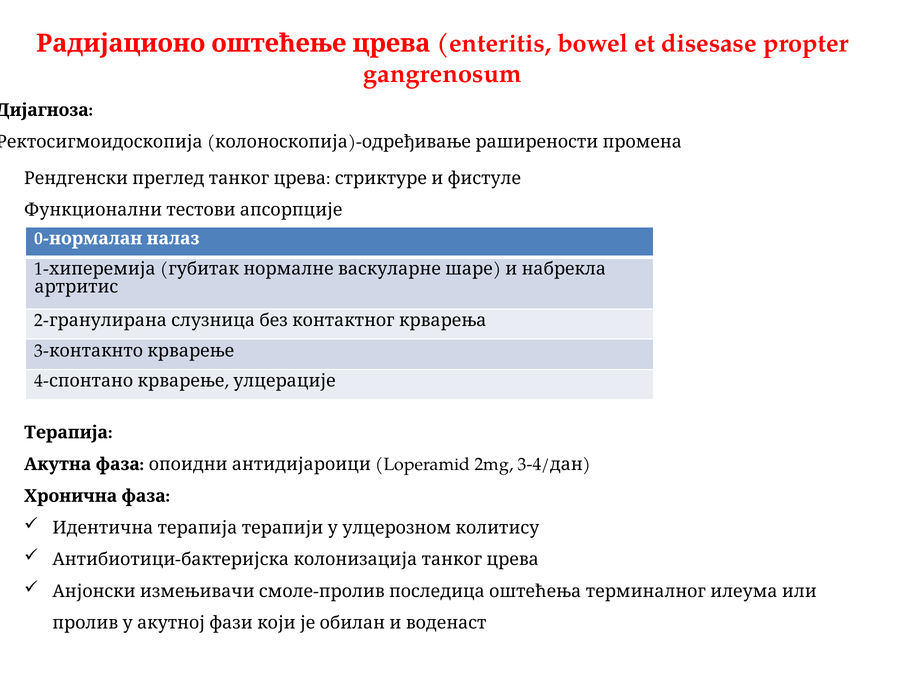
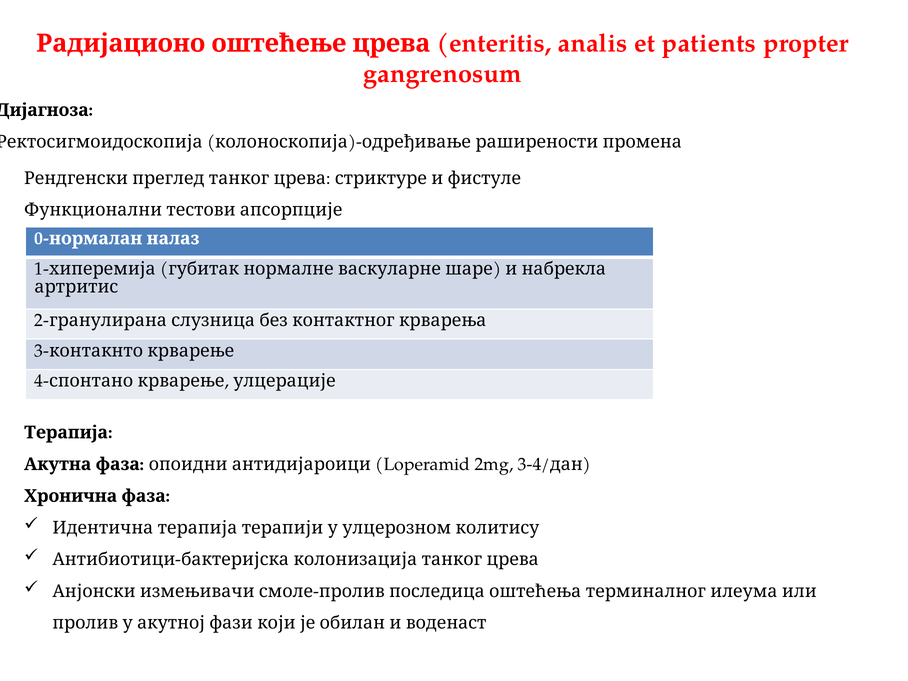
bowel: bowel -> analis (593, 43)
disesase: disesase -> patients (709, 43)
